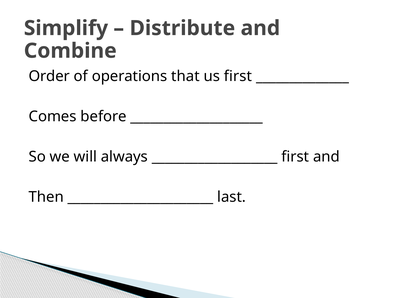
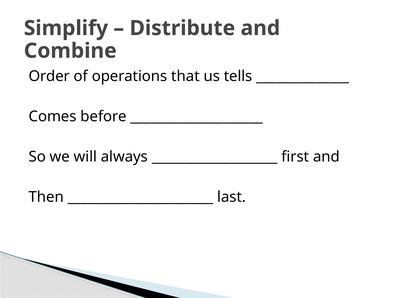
us first: first -> tells (238, 76)
